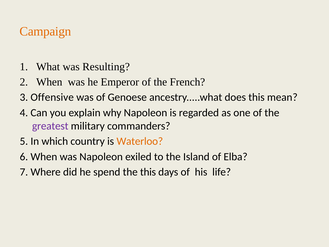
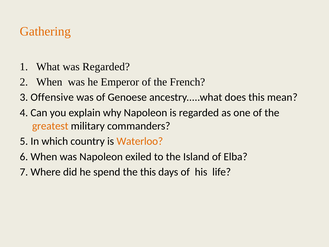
Campaign: Campaign -> Gathering (45, 31)
was Resulting: Resulting -> Regarded (106, 67)
greatest colour: purple -> orange (50, 126)
